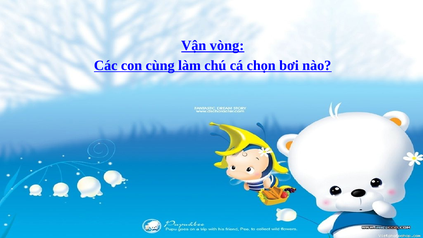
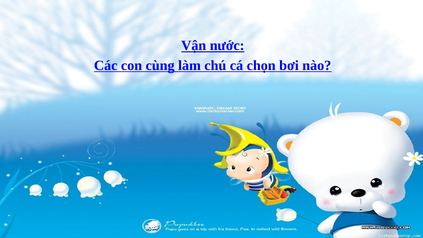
vòng: vòng -> nước (227, 46)
